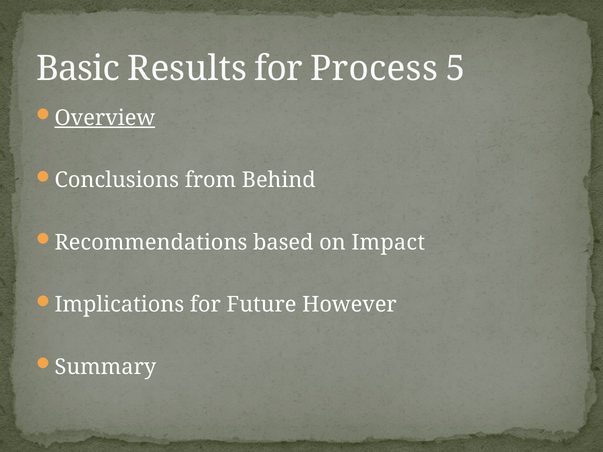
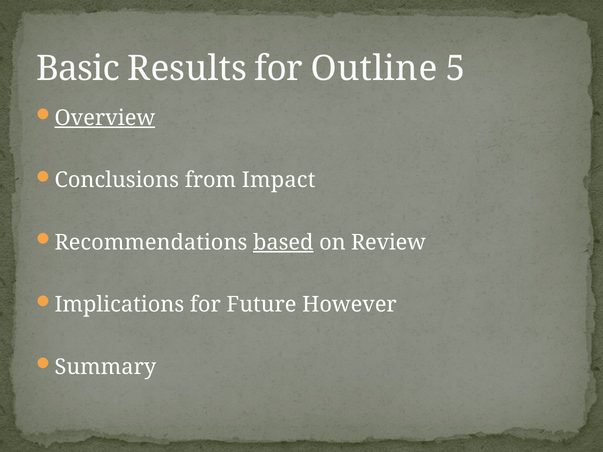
Process: Process -> Outline (374, 69)
Behind: Behind -> Impact (279, 180)
based underline: none -> present (283, 243)
Impact: Impact -> Review (388, 243)
